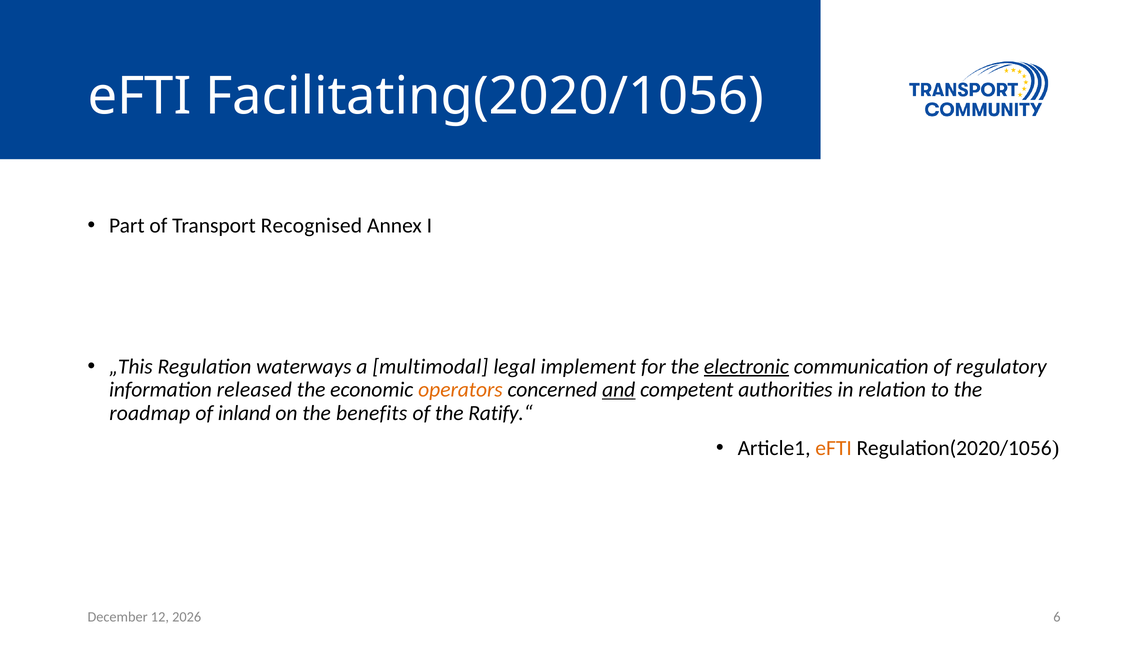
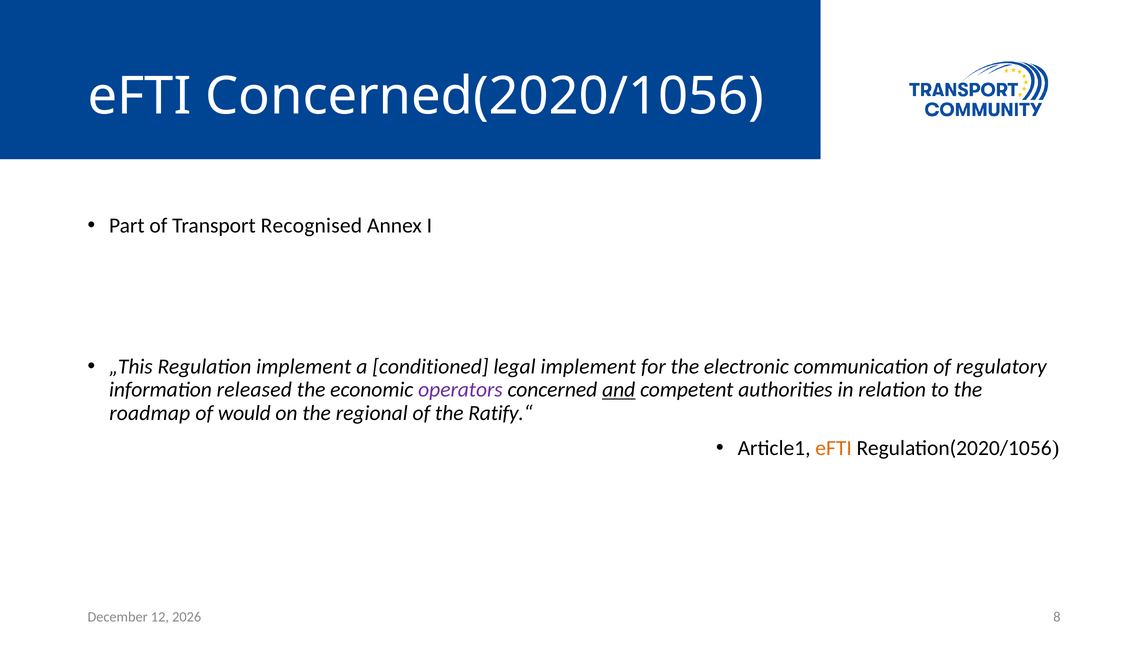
Facilitating(2020/1056: Facilitating(2020/1056 -> Concerned(2020/1056 (485, 96)
Regulation waterways: waterways -> implement (304, 366)
multimodal: multimodal -> conditioned (430, 366)
electronic underline: present -> none (746, 366)
operators colour: orange -> purple (460, 390)
inland: inland -> would (244, 413)
benefits: benefits -> regional (372, 413)
6: 6 -> 8 (1057, 617)
